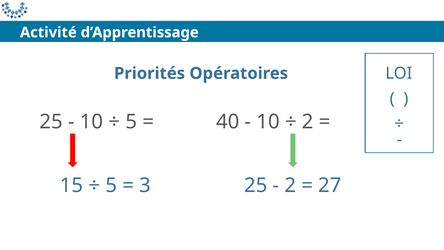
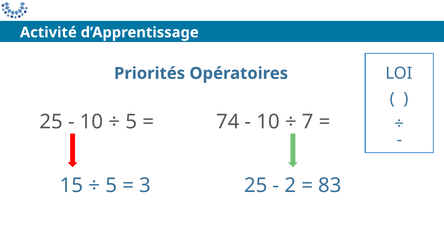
40: 40 -> 74 (228, 122)
2: 2 -> 7 (308, 122)
27: 27 -> 83 (330, 185)
